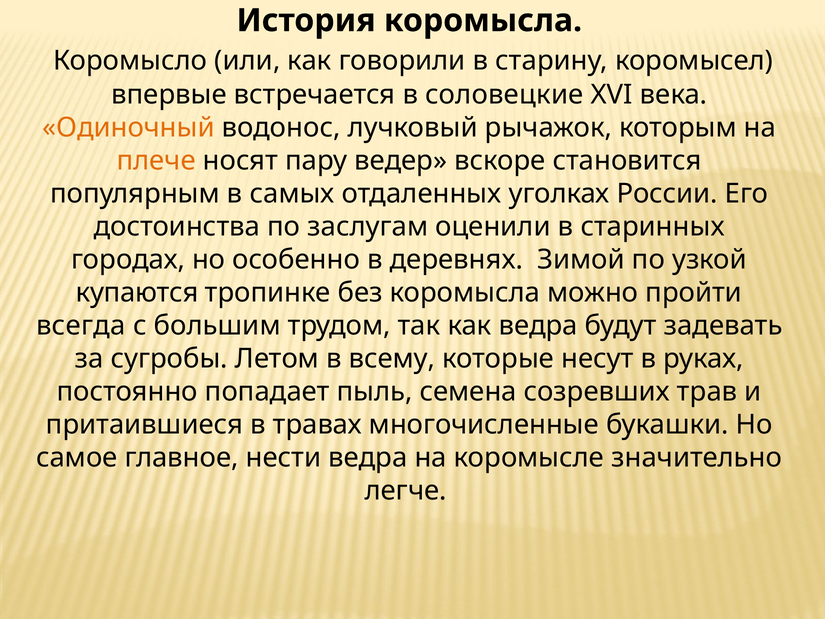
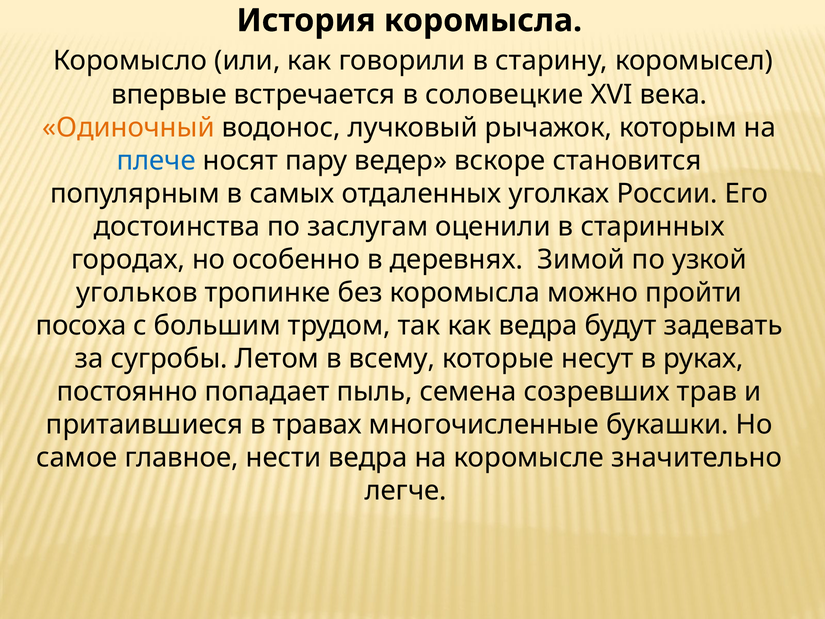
плече colour: orange -> blue (156, 161)
купаются: купаются -> угольков (137, 293)
всегда: всегда -> посоха (81, 326)
